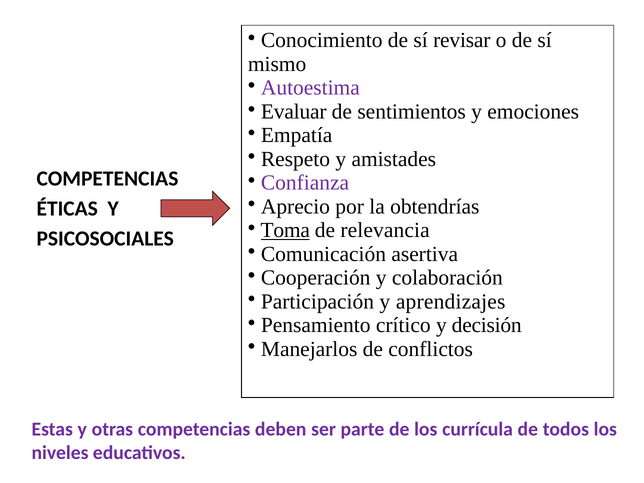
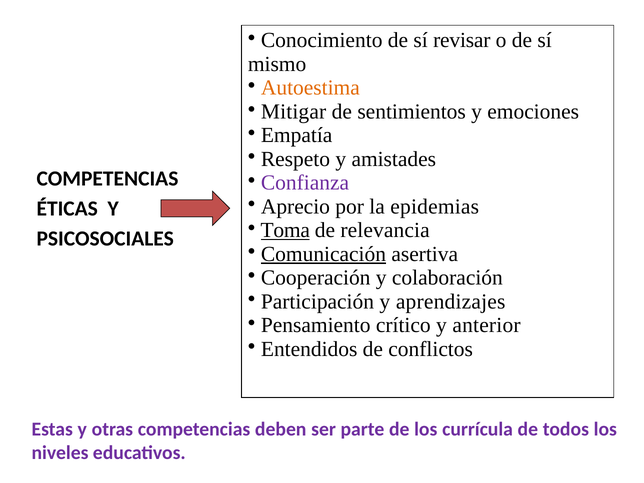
Autoestima colour: purple -> orange (310, 88)
Evaluar: Evaluar -> Mitigar (294, 112)
obtendrías: obtendrías -> epidemias (435, 207)
Comunicación underline: none -> present (323, 254)
decisión: decisión -> anterior (487, 325)
Manejarlos: Manejarlos -> Entendidos (309, 349)
